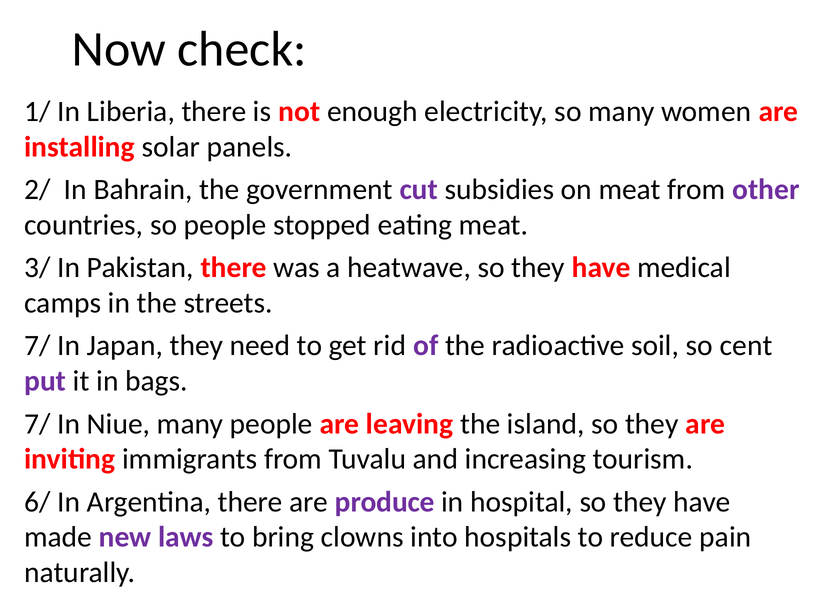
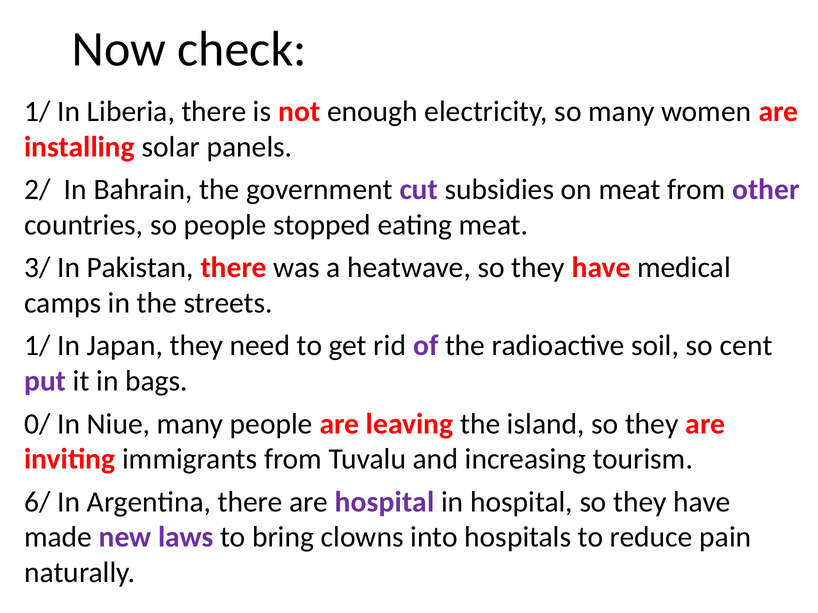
7/: 7/ -> 1/ (37, 346)
7/: 7/ -> 0/ (37, 424)
are produce: produce -> hospital (385, 502)
